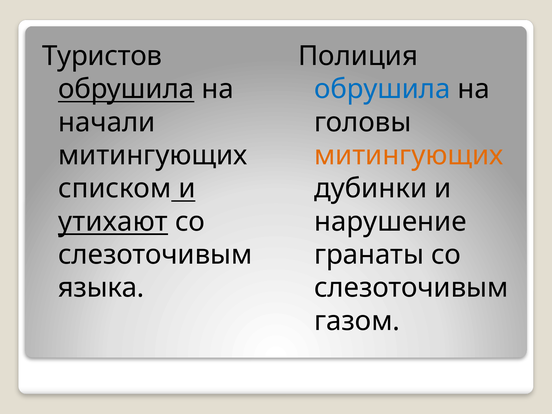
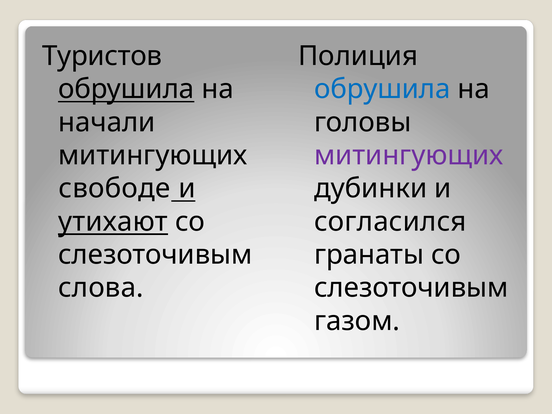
митингующих colour: orange -> purple (409, 155)
списком: списком -> свободе (114, 189)
нарушение: нарушение -> согласился (390, 222)
языка: языка -> слова (101, 288)
